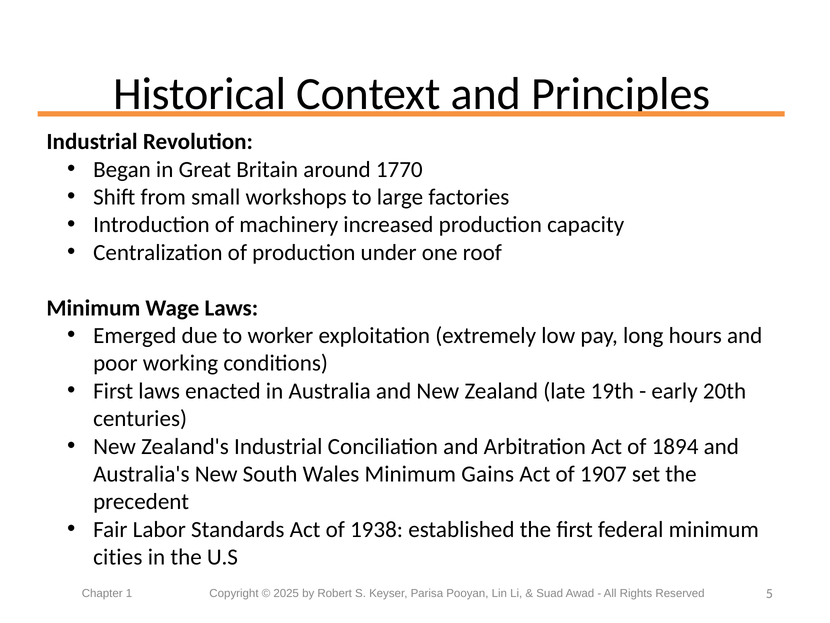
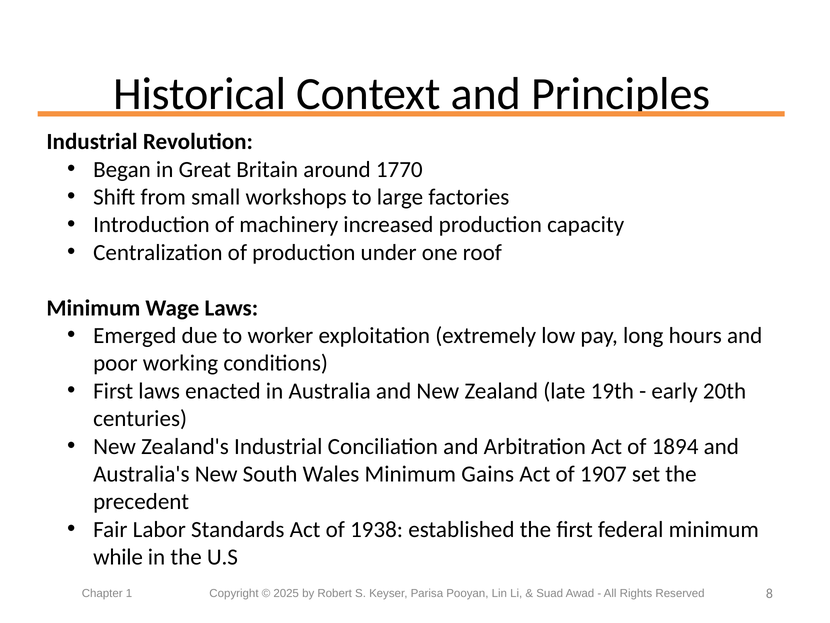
cities: cities -> while (118, 557)
5: 5 -> 8 (769, 593)
